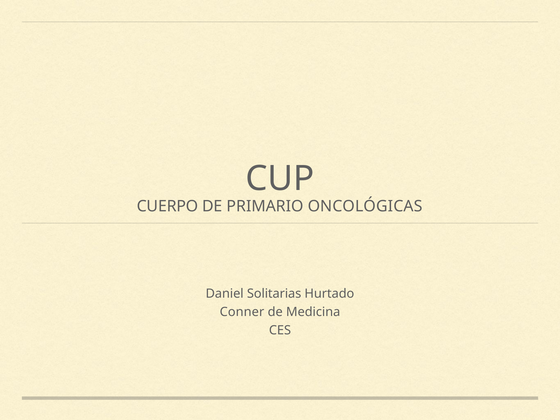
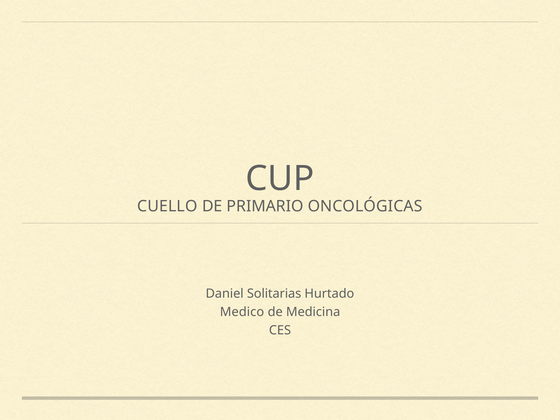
CUERPO: CUERPO -> CUELLO (167, 206)
Conner: Conner -> Medico (242, 312)
